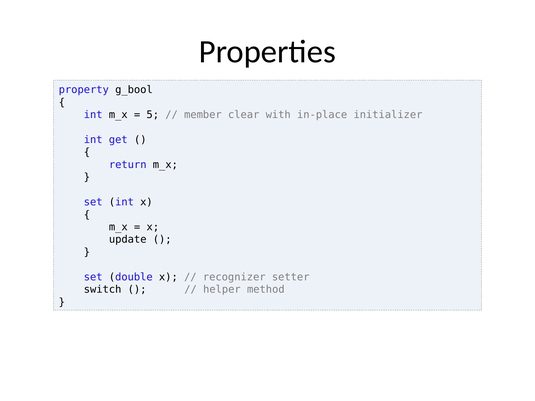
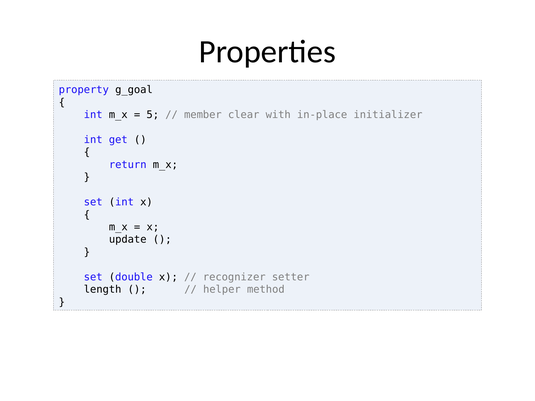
g_bool: g_bool -> g_goal (134, 90)
switch: switch -> length (103, 290)
